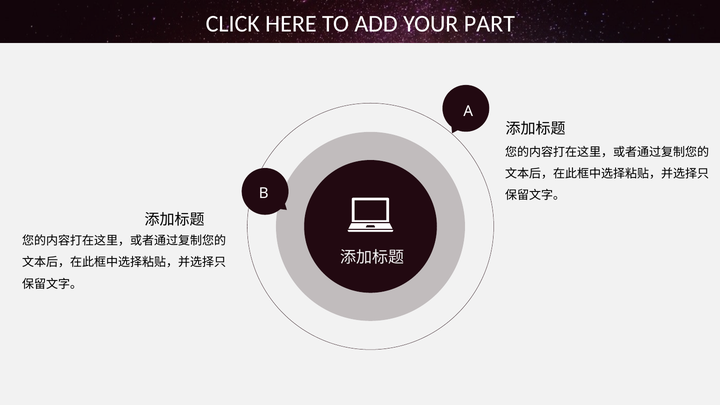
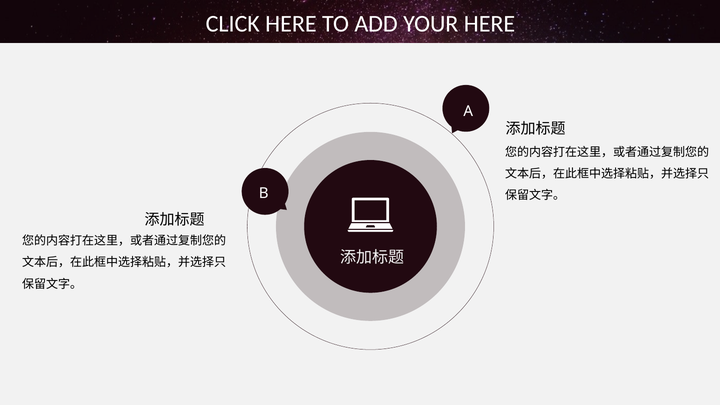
YOUR PART: PART -> HERE (489, 24)
